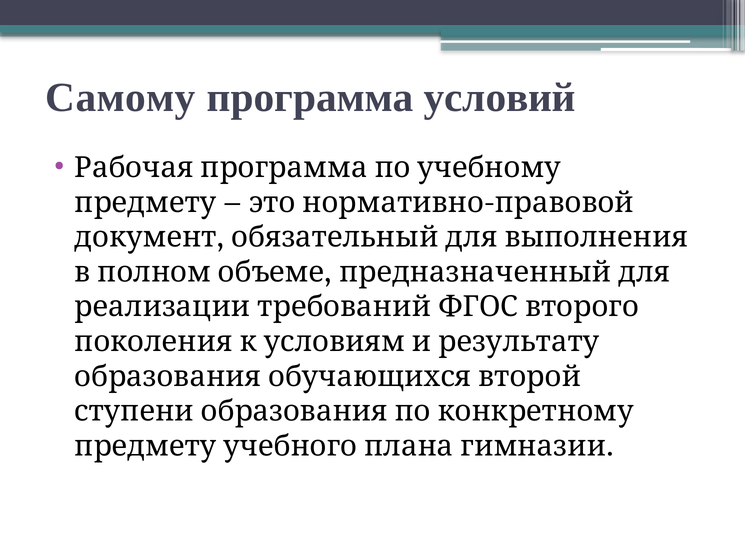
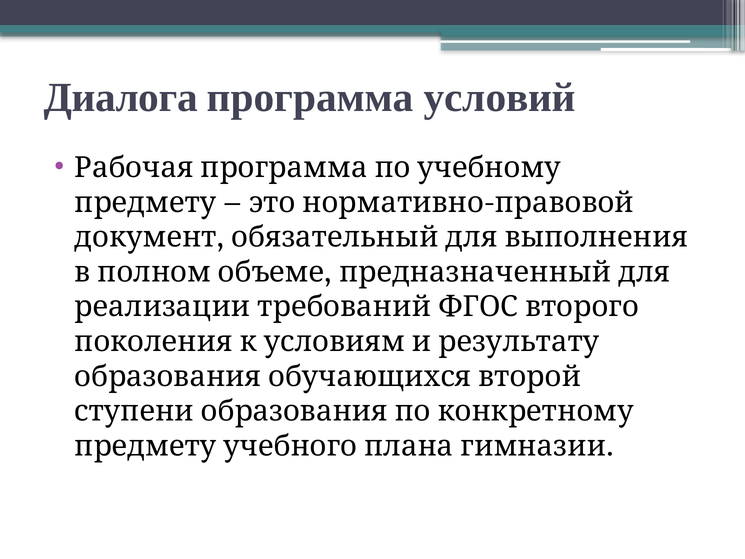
Самому: Самому -> Диалога (121, 97)
